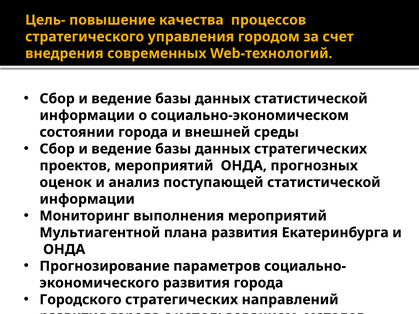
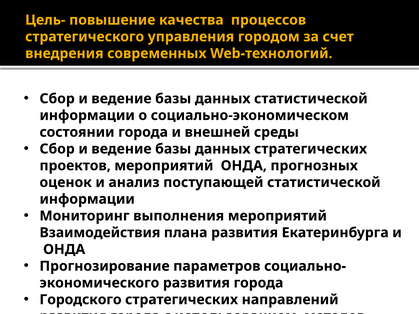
Мультиагентной: Мультиагентной -> Взаимодействия (100, 233)
